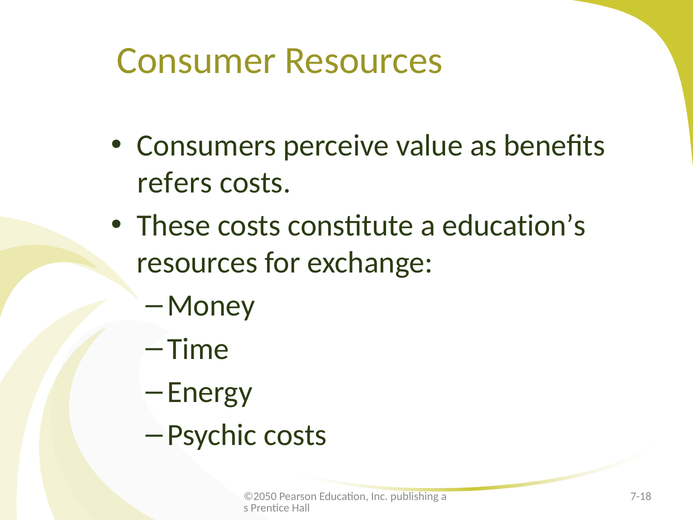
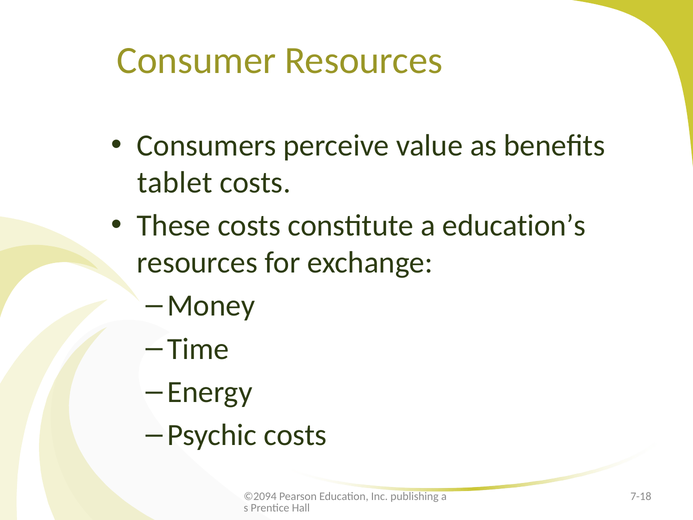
refers: refers -> tablet (175, 182)
©2050: ©2050 -> ©2094 (260, 496)
